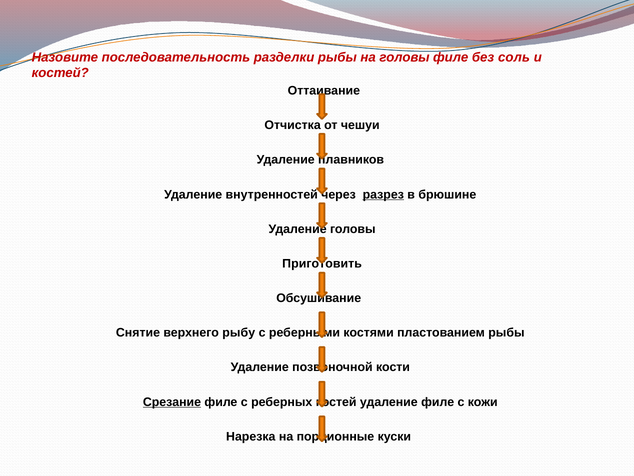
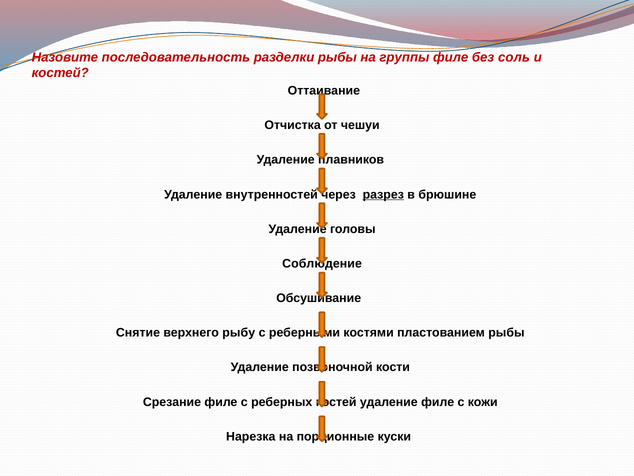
на головы: головы -> группы (404, 57)
Приготовить: Приготовить -> Соблюдение (322, 263)
Срезание underline: present -> none (172, 402)
